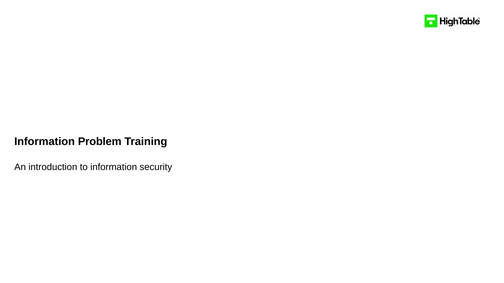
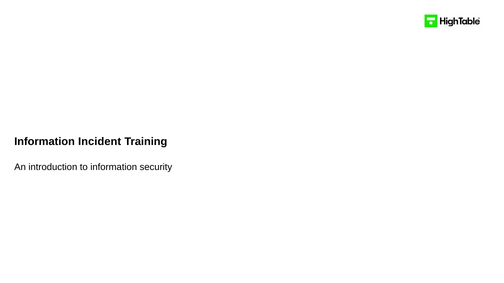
Problem: Problem -> Incident (100, 142)
